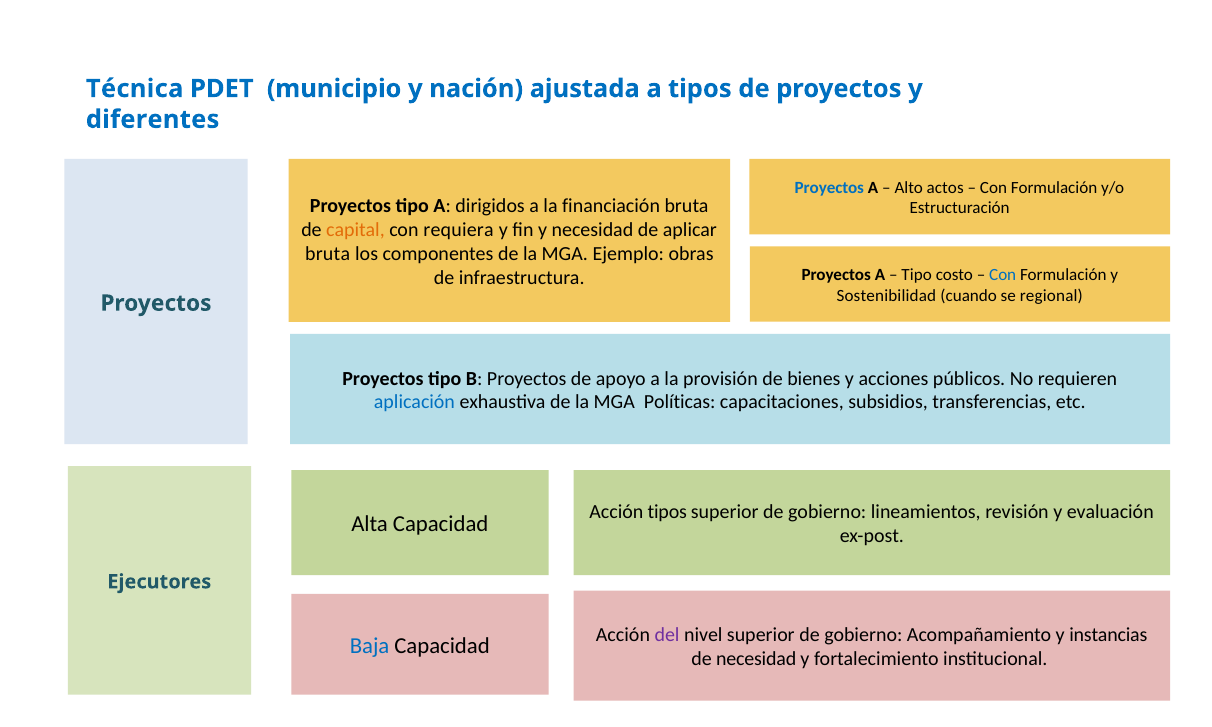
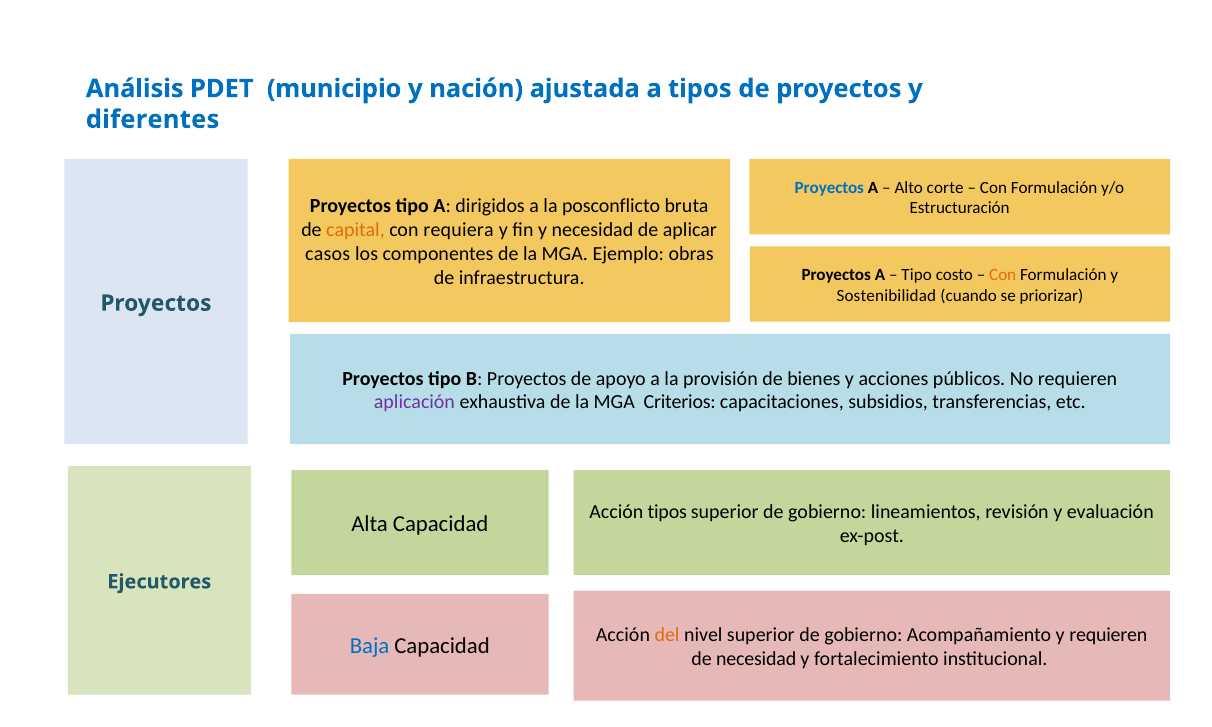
Técnica: Técnica -> Análisis (135, 89)
actos: actos -> corte (945, 188)
financiación: financiación -> posconflicto (611, 206)
bruta: bruta -> casos (328, 254)
Con colour: blue -> orange (1003, 275)
regional: regional -> priorizar (1051, 296)
aplicación colour: blue -> purple (414, 403)
Políticas: Políticas -> Criterios (680, 403)
del colour: purple -> orange (667, 635)
y instancias: instancias -> requieren (1108, 635)
